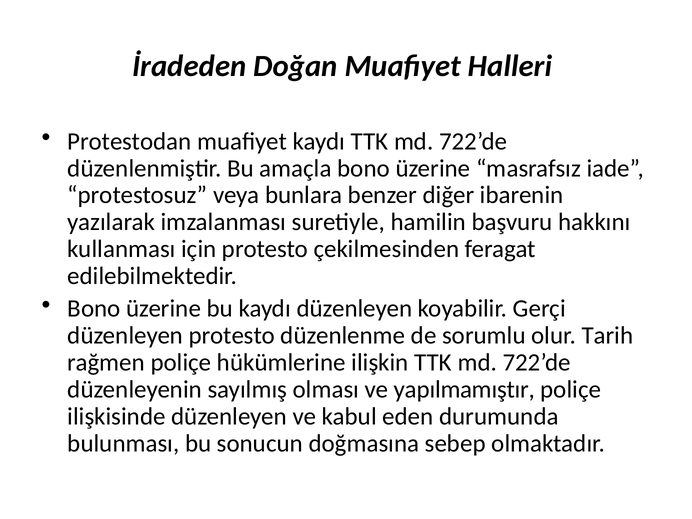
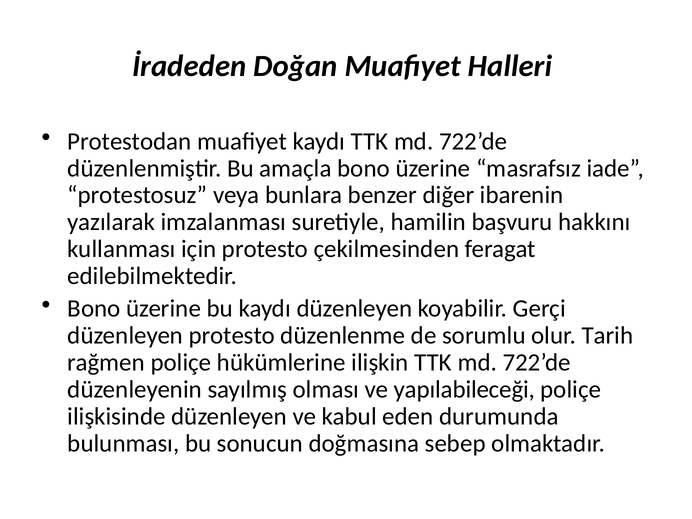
yapılmamıştır: yapılmamıştır -> yapılabileceği (464, 390)
